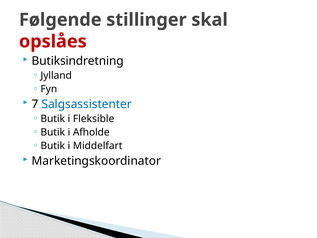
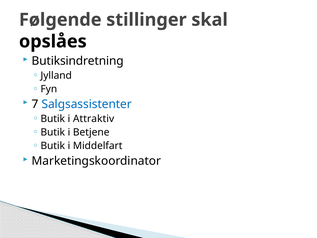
opslåes colour: red -> black (53, 41)
Fleksible: Fleksible -> Attraktiv (94, 119)
Afholde: Afholde -> Betjene (91, 132)
